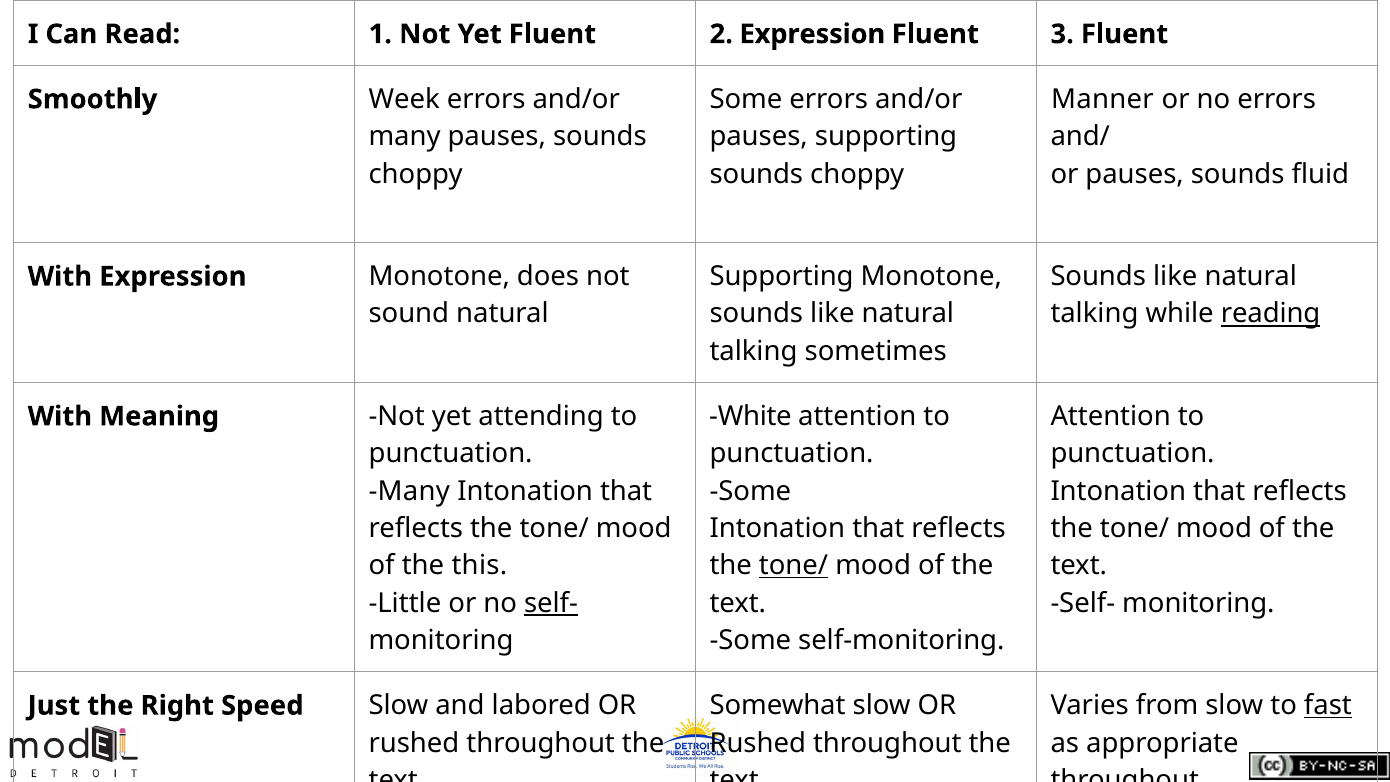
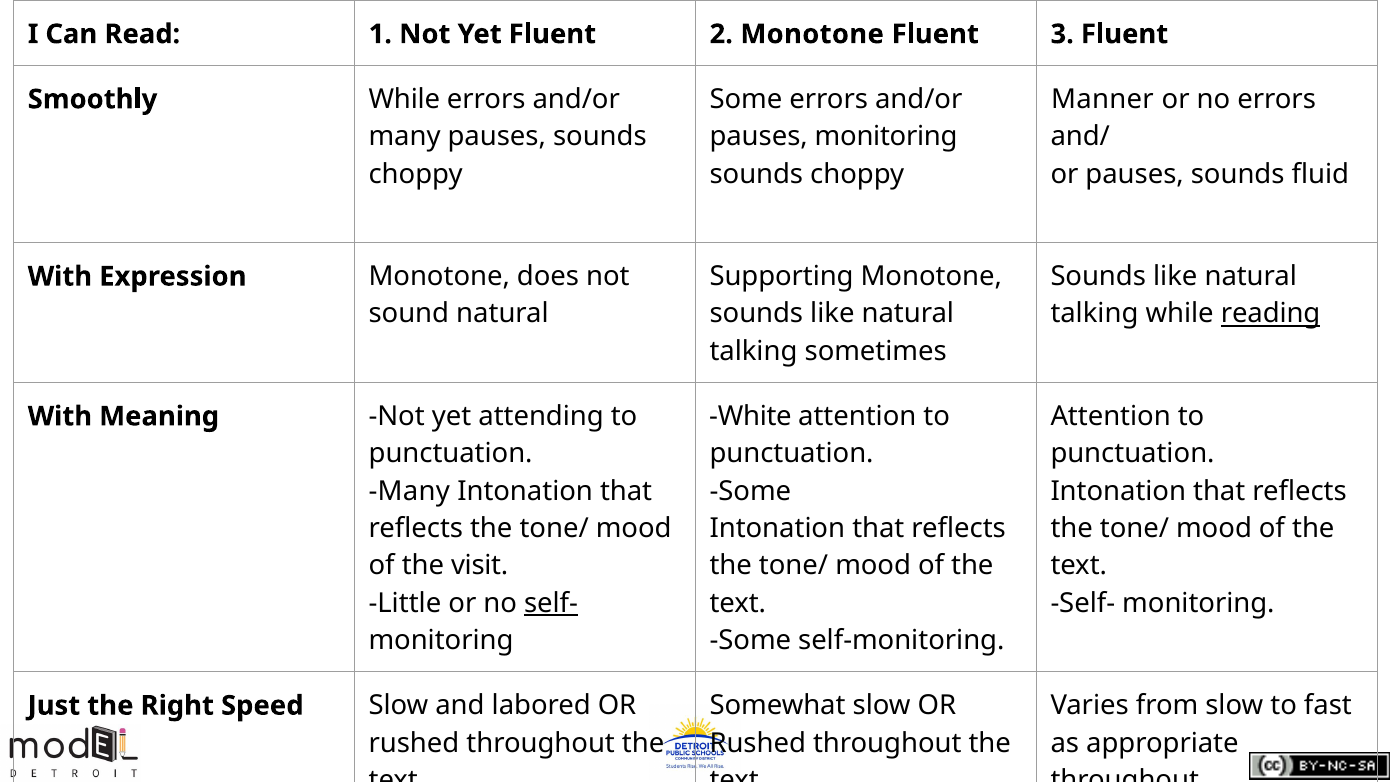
2 Expression: Expression -> Monotone (812, 34)
Smoothly Week: Week -> While (404, 99)
pauses supporting: supporting -> monitoring (886, 137)
this: this -> visit (480, 566)
tone/ underline: present -> none (794, 566)
fast underline: present -> none (1328, 706)
